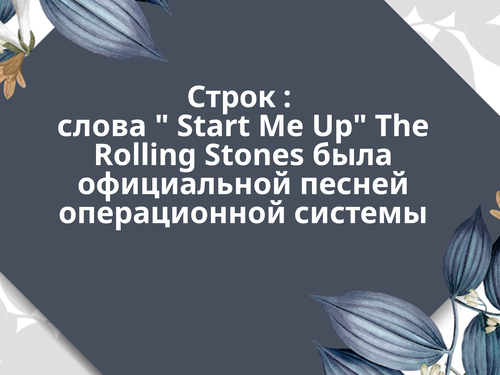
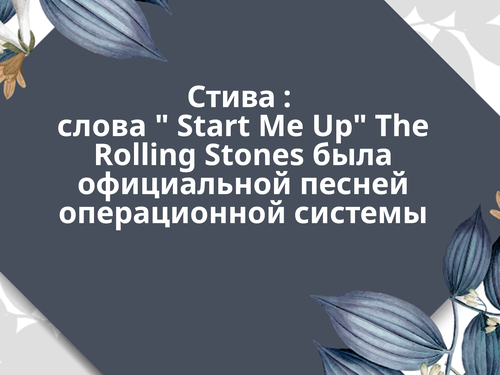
Строк: Строк -> Стива (231, 97)
